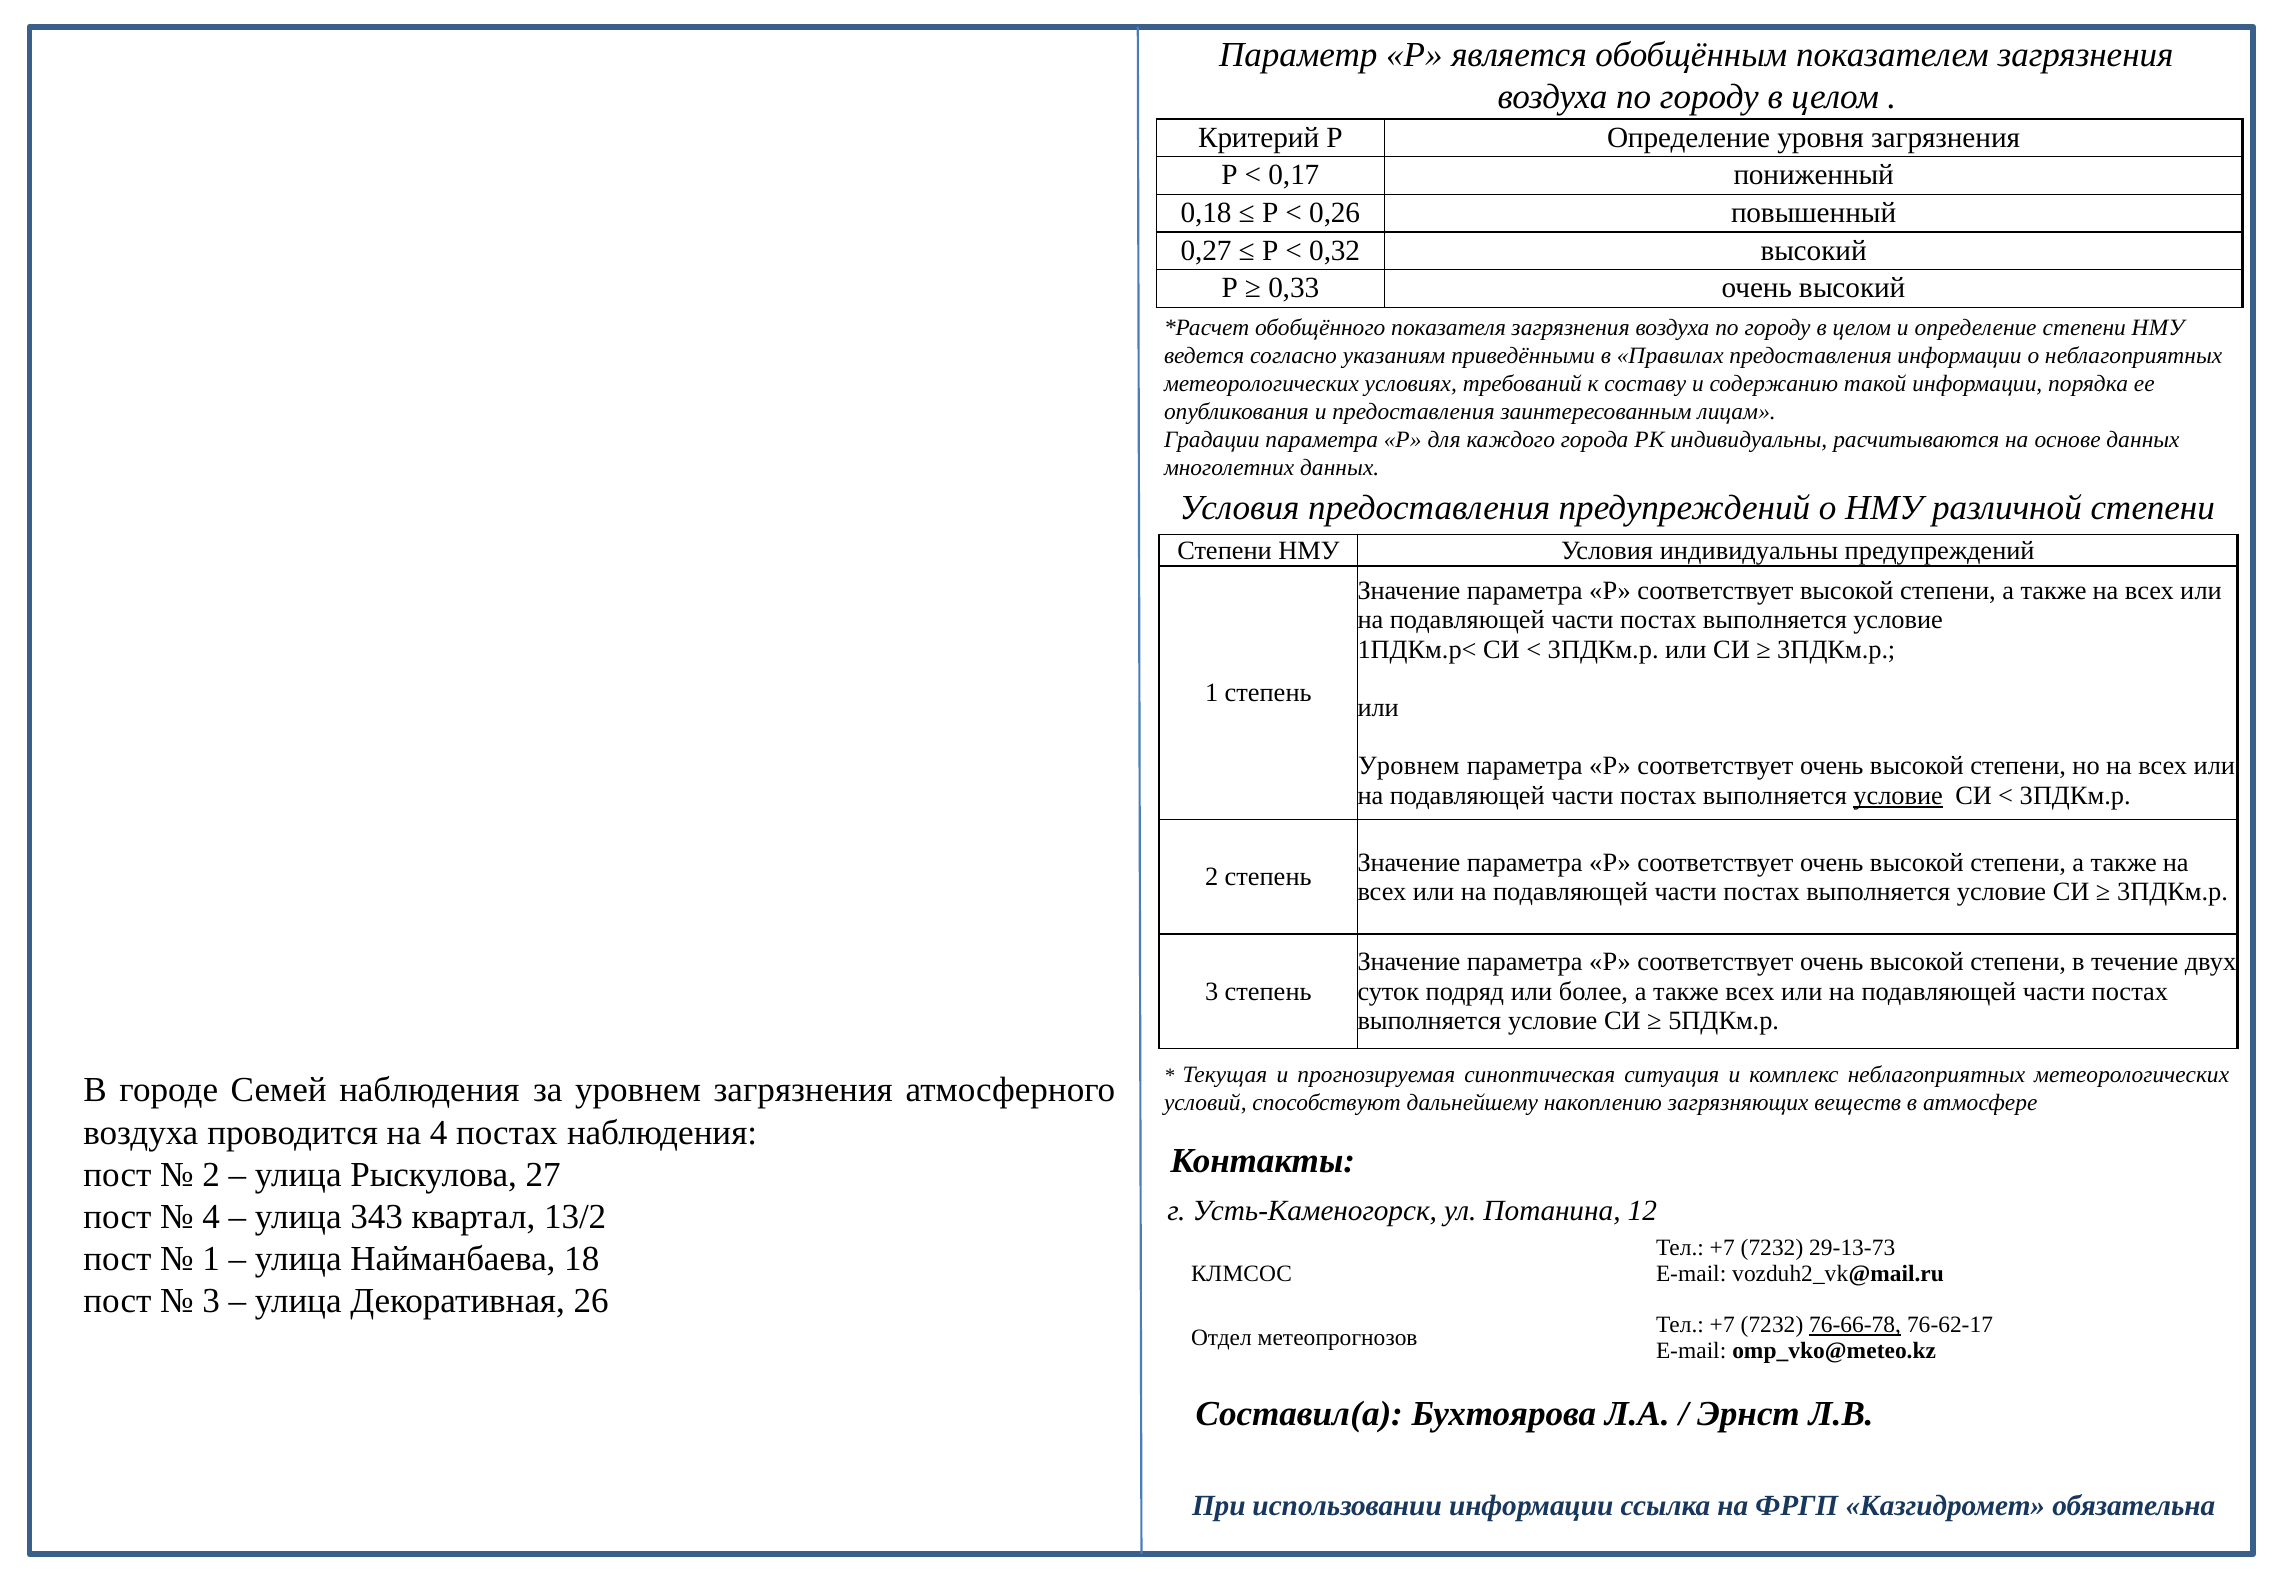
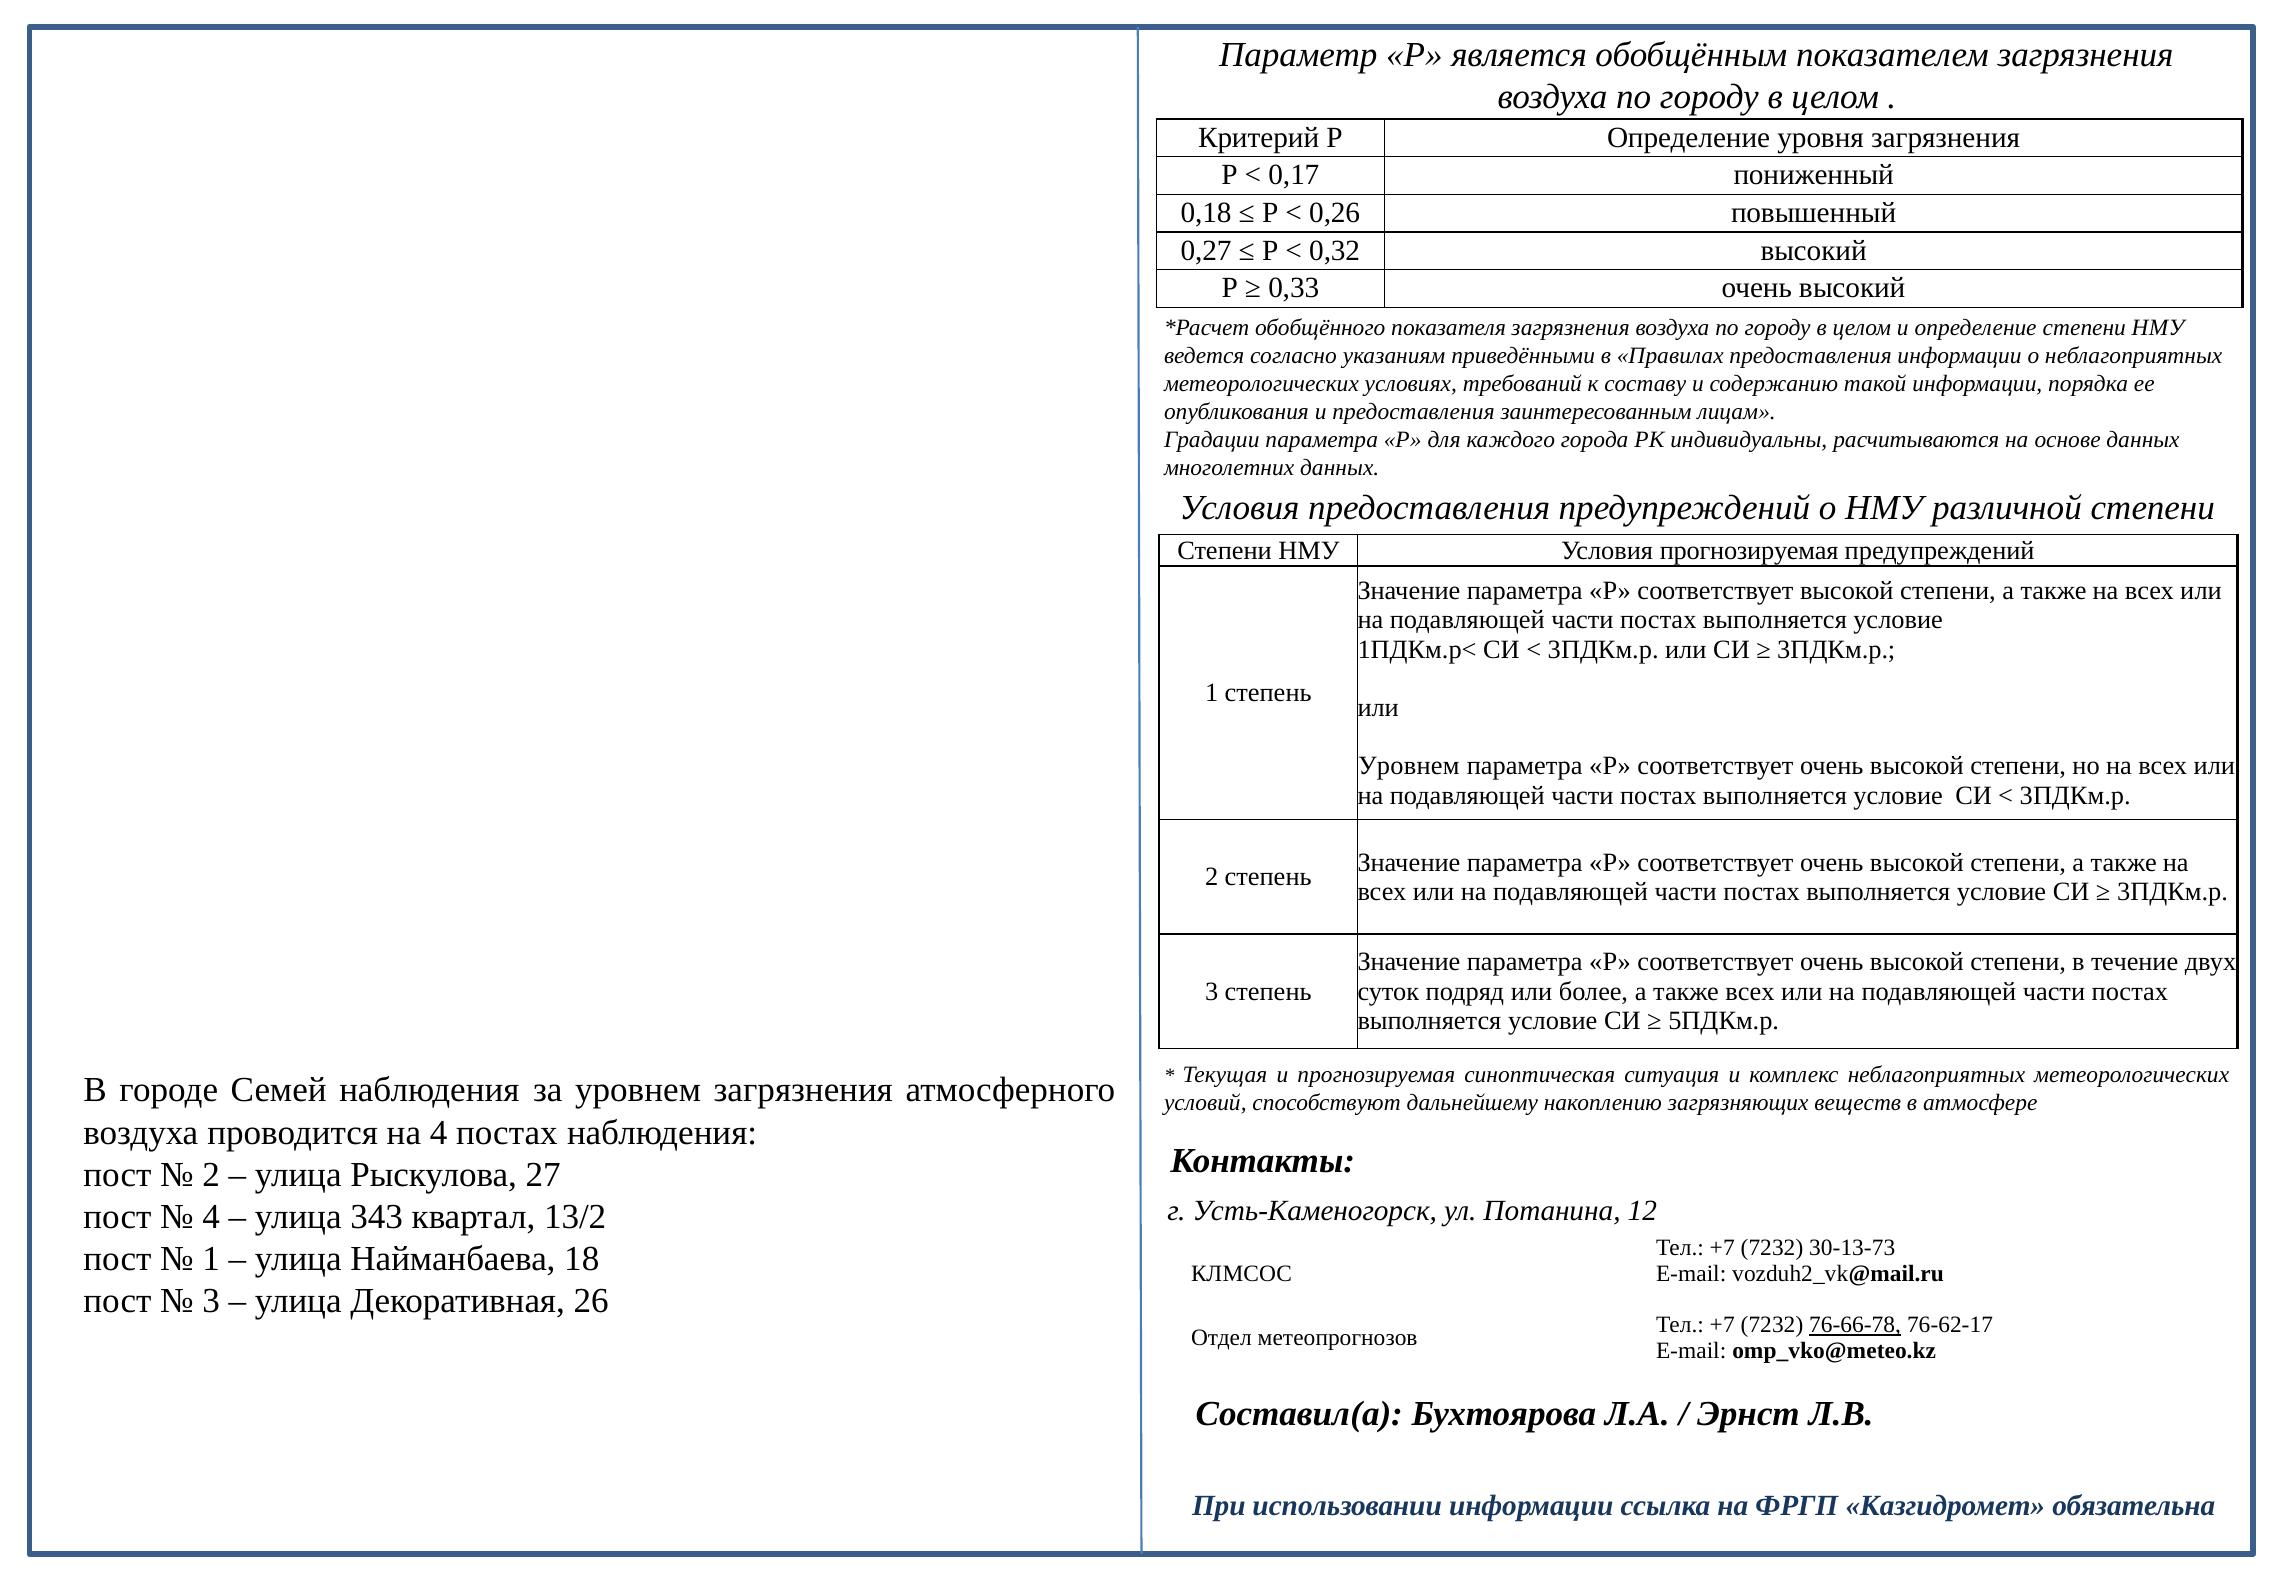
Условия индивидуальны: индивидуальны -> прогнозируемая (1749, 550)
условие underline: present -> none (1898, 795)
29-13-73: 29-13-73 -> 30-13-73 (1852, 1247)
